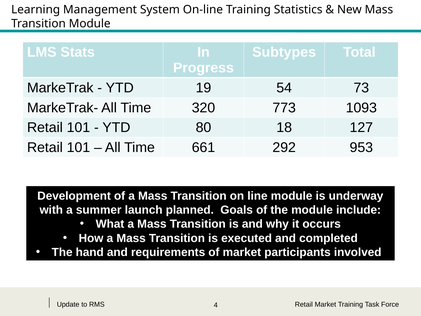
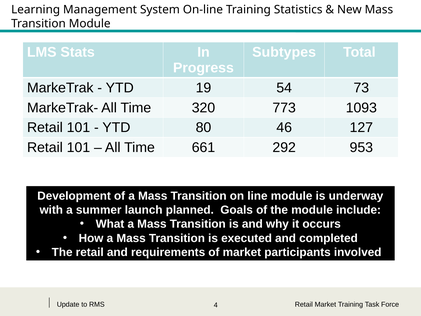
18: 18 -> 46 (284, 128)
The hand: hand -> retail (90, 252)
